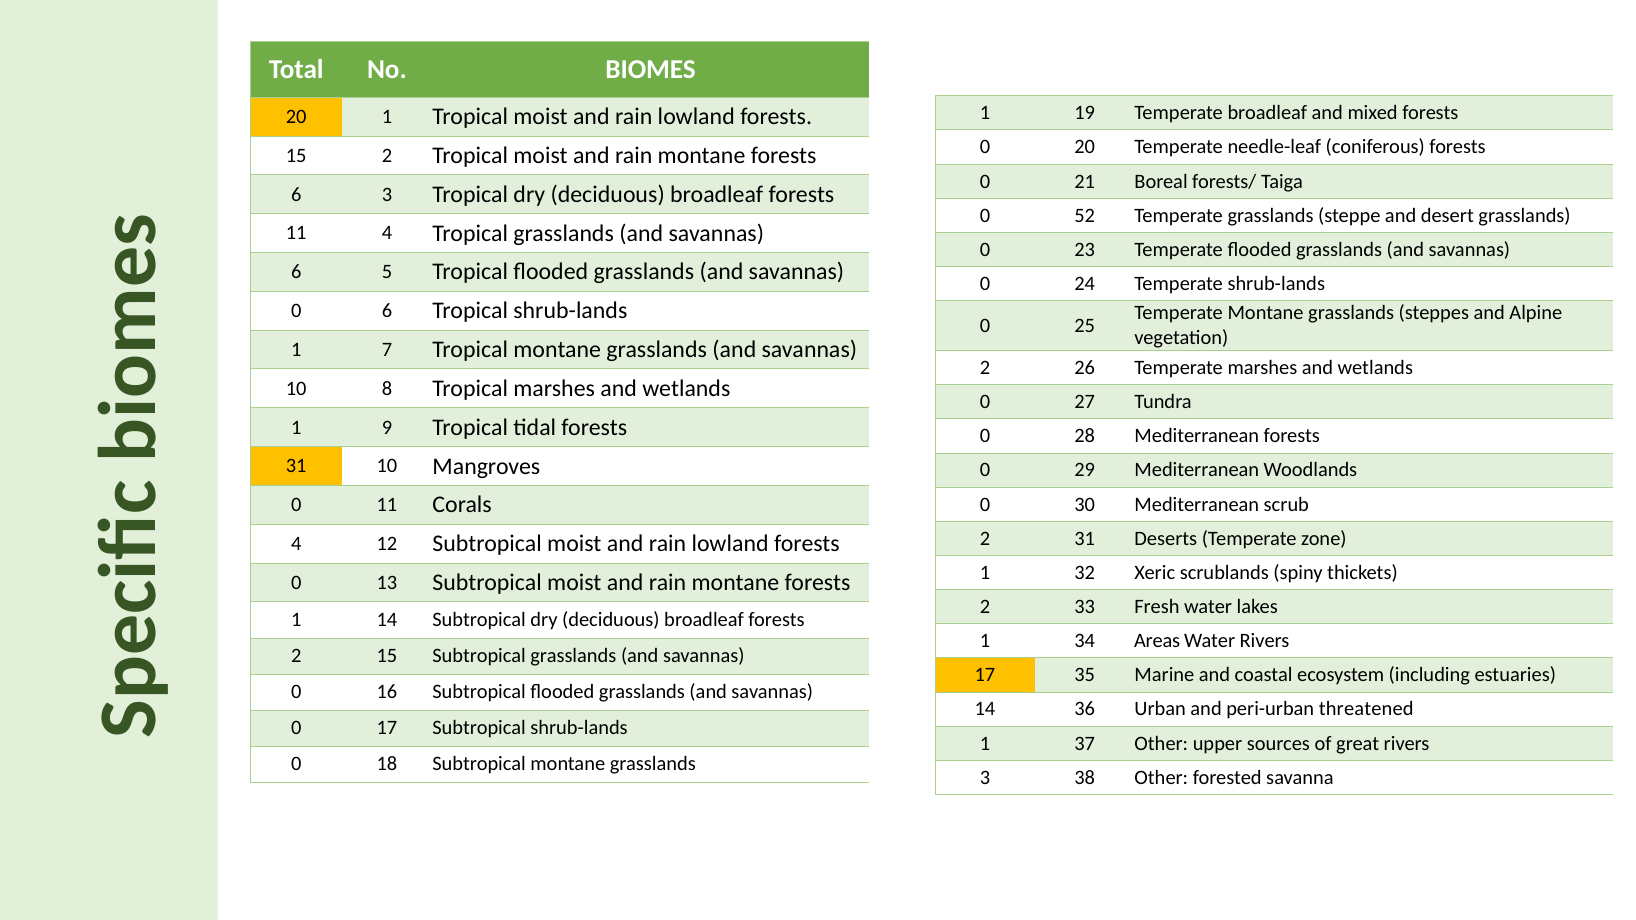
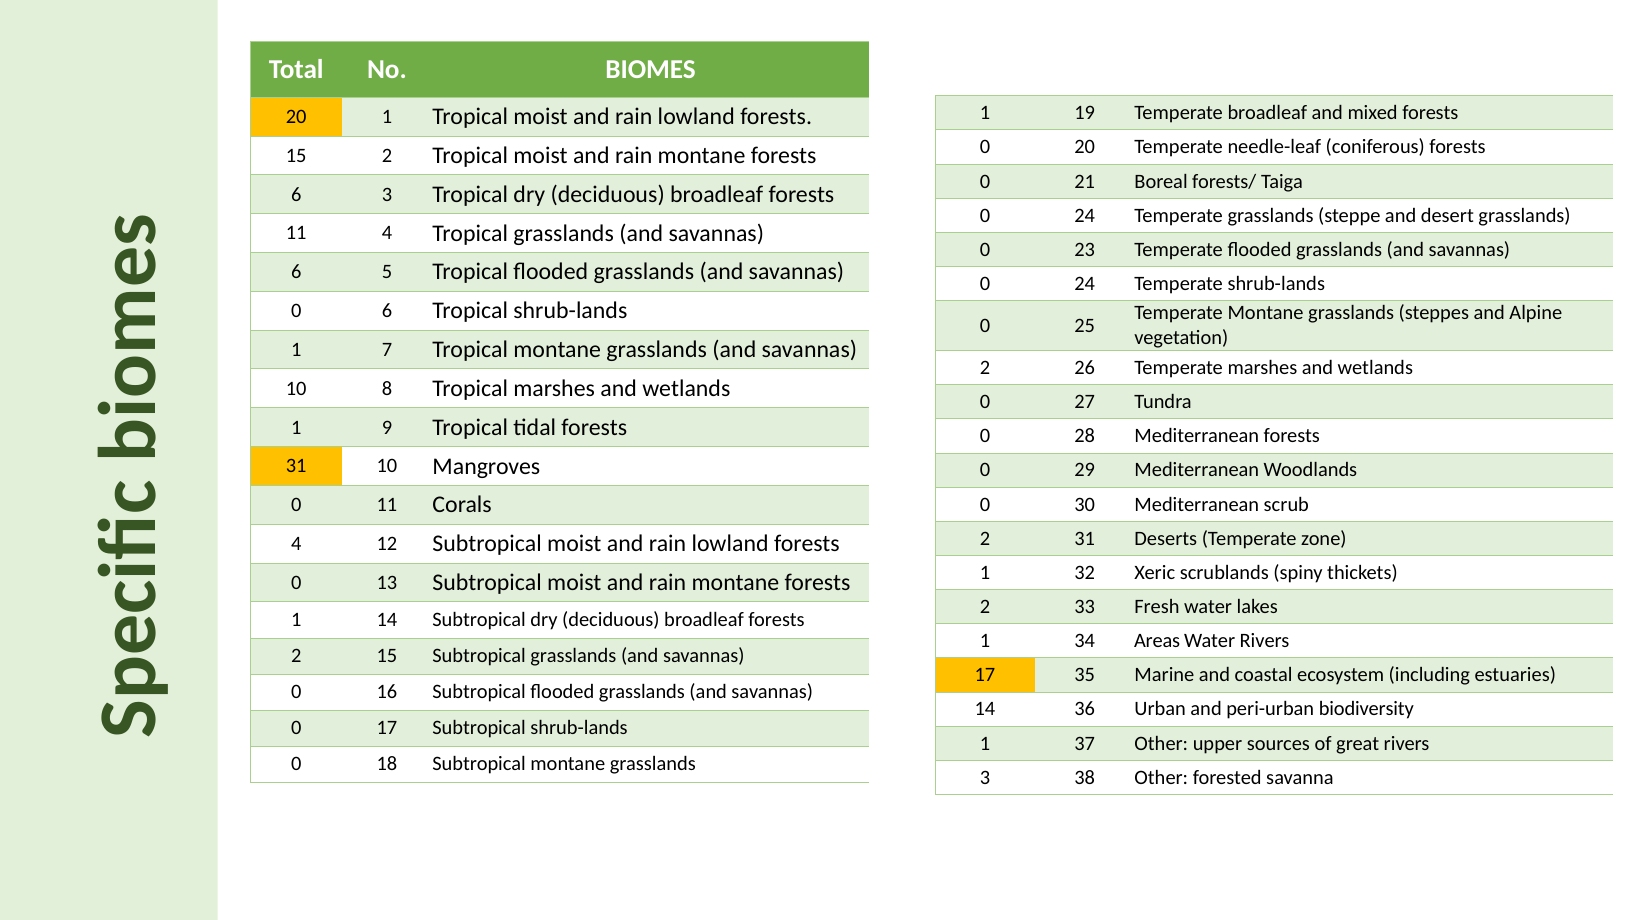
52: 52 -> 24 (1085, 215)
threatened: threatened -> biodiversity (1366, 709)
